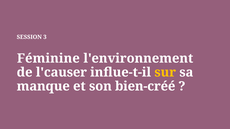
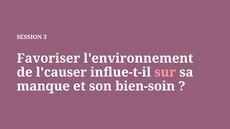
Féminine: Féminine -> Favoriser (48, 59)
sur colour: yellow -> pink (165, 72)
bien-créé: bien-créé -> bien-soin (145, 86)
